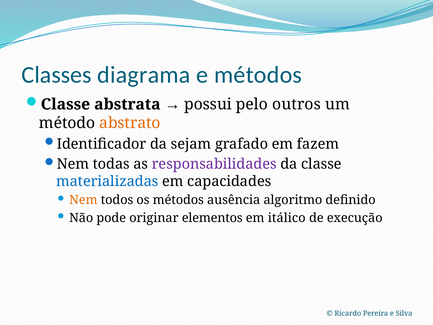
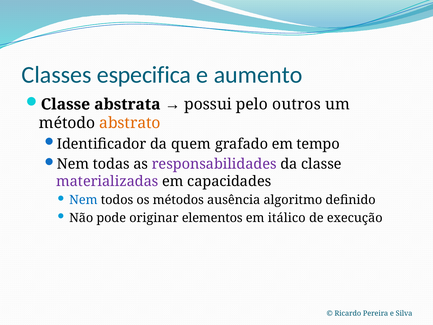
diagrama: diagrama -> especifica (144, 75)
e métodos: métodos -> aumento (258, 75)
sejam: sejam -> quem (191, 144)
fazem: fazem -> tempo (318, 144)
materializadas colour: blue -> purple (107, 181)
Nem colour: orange -> blue (83, 200)
